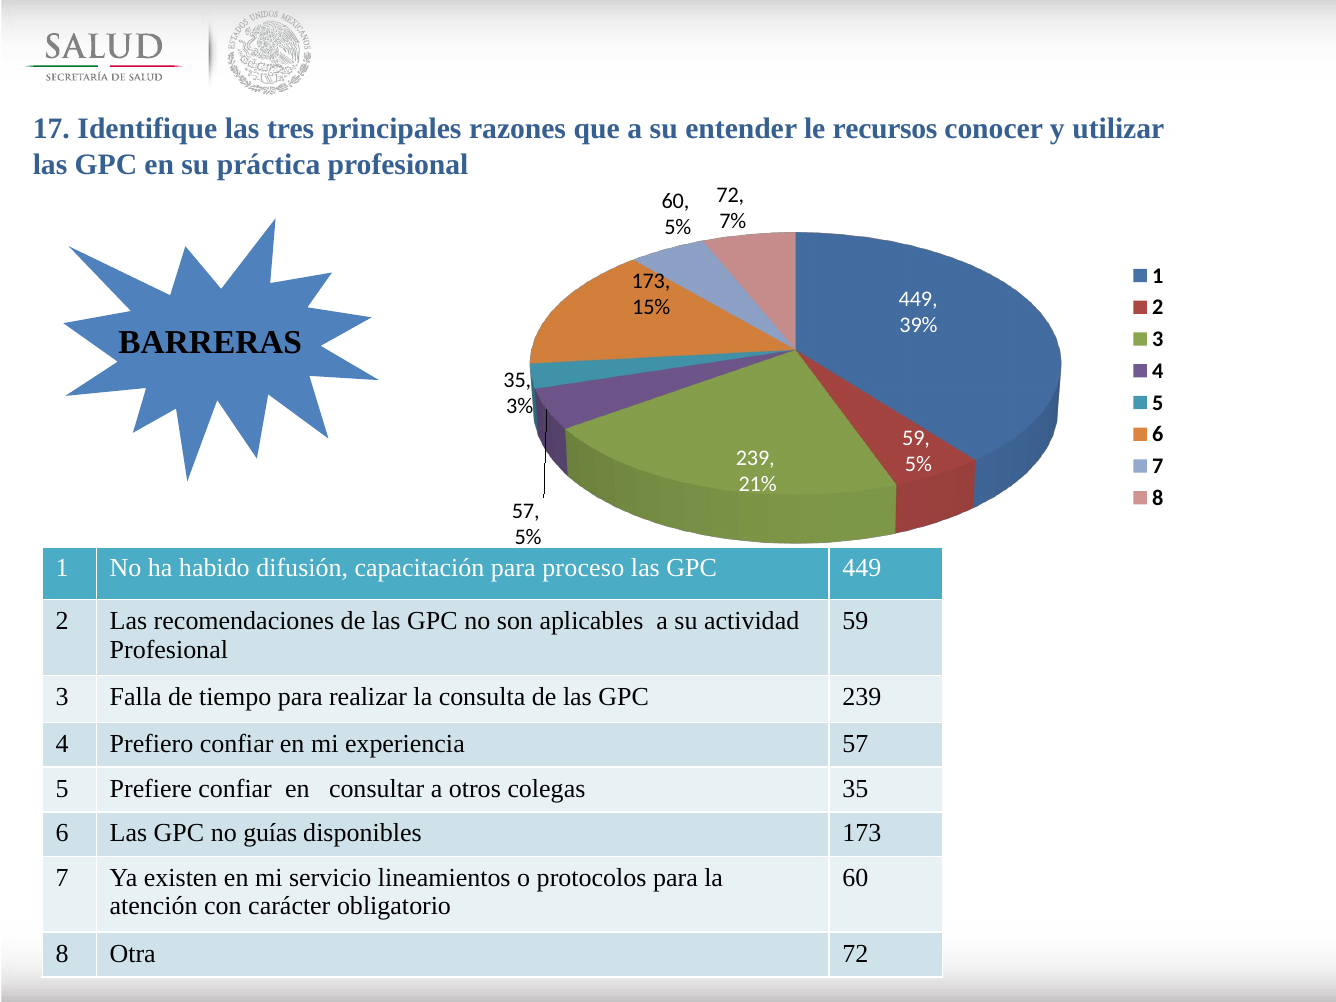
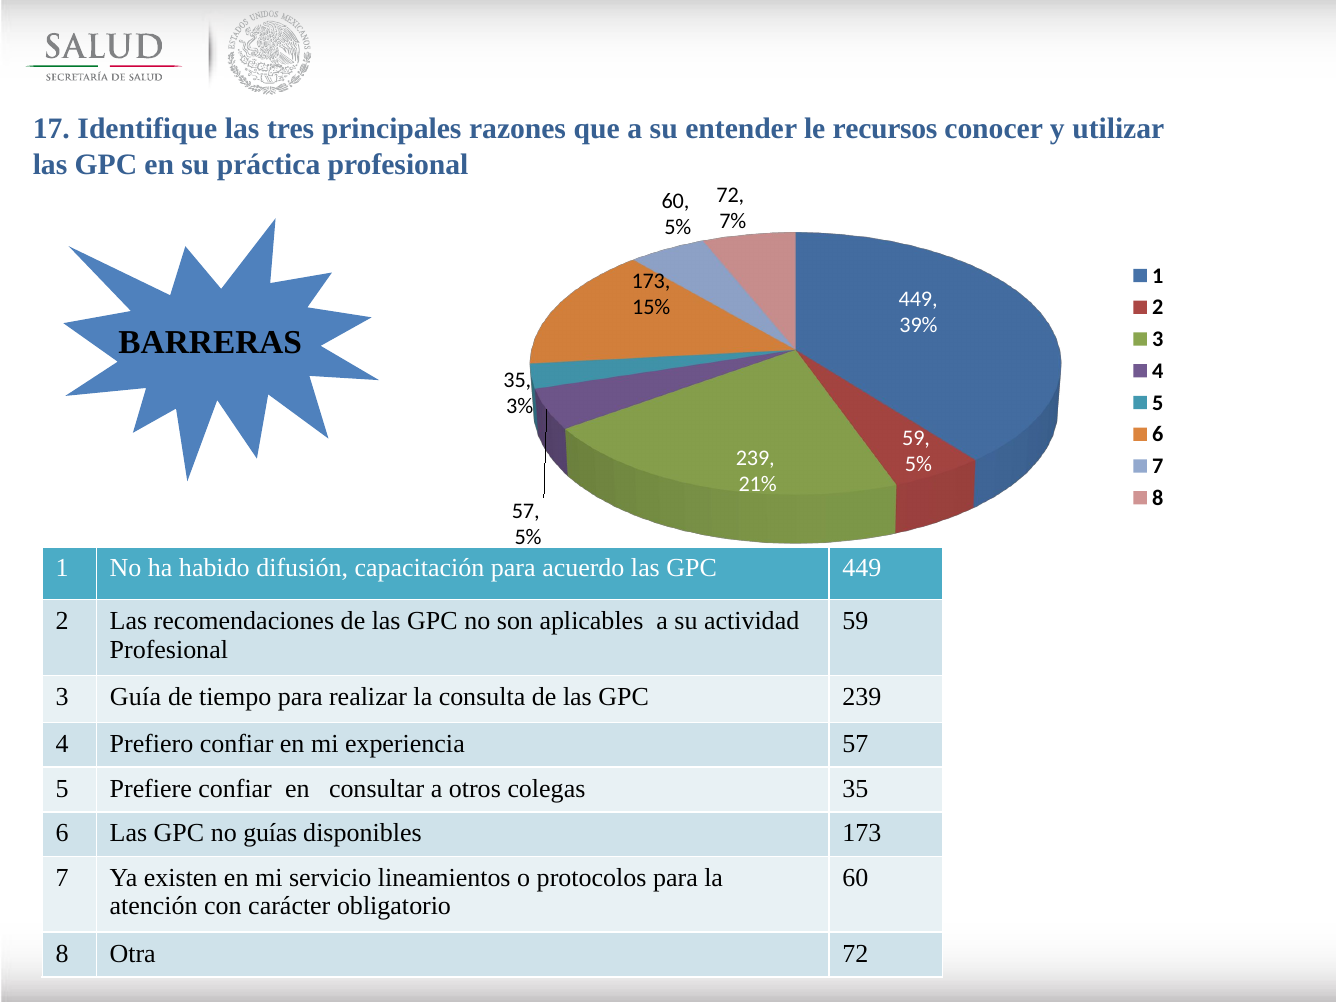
proceso: proceso -> acuerdo (583, 568)
Falla: Falla -> Guía (136, 697)
